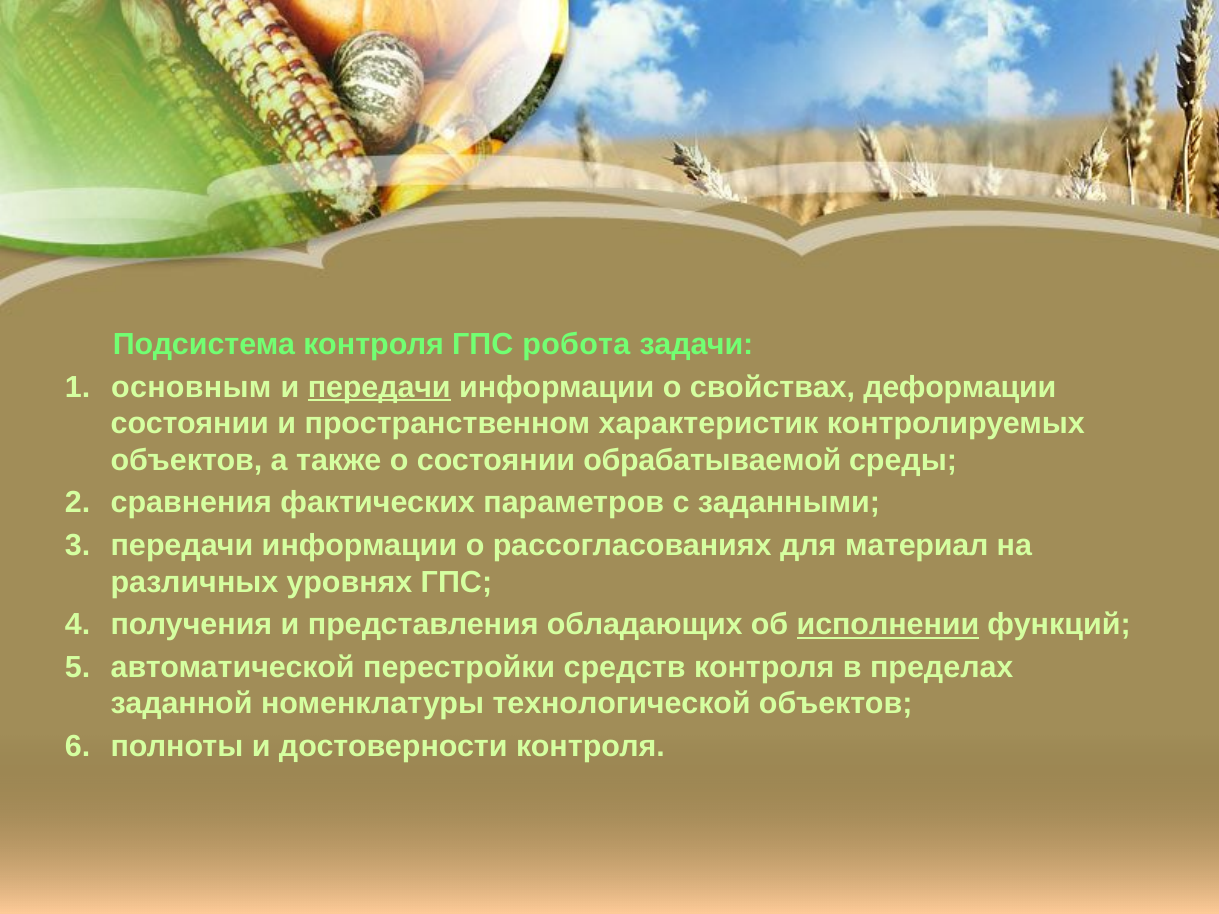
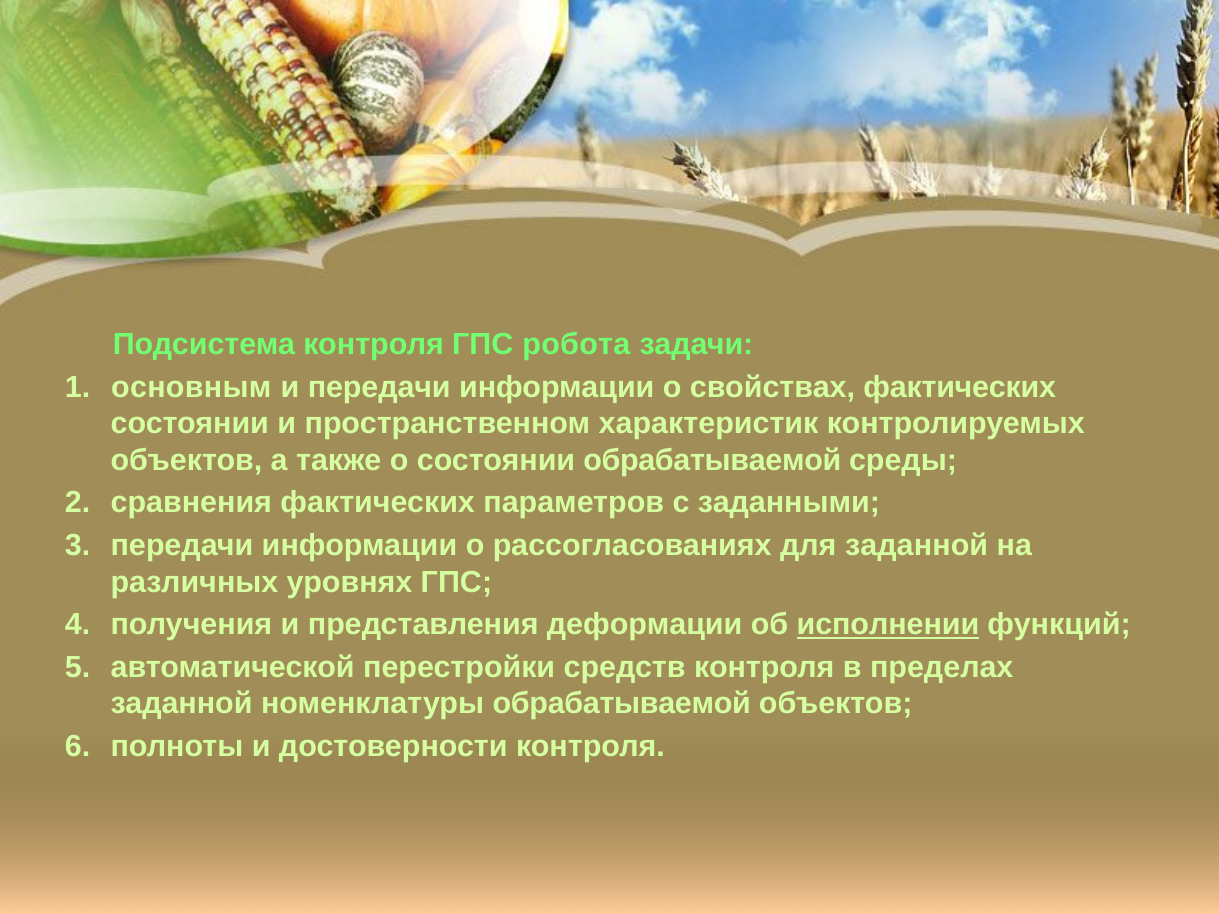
передачи underline: present -> none (379, 387)
свойствах деформации: деформации -> фактических (960, 387)
для материал: материал -> заданной (917, 546)
обладающих: обладающих -> деформации (645, 625)
номенклатуры технологической: технологической -> обрабатываемой (622, 704)
